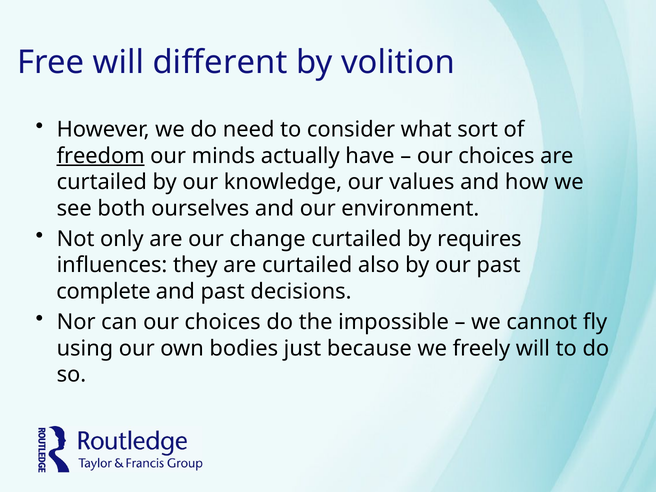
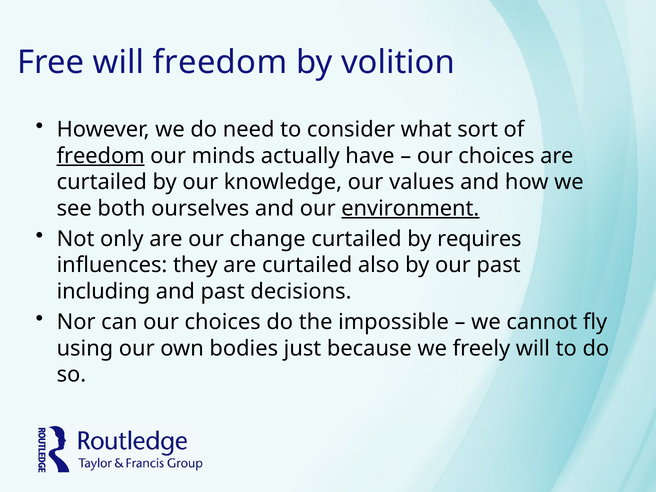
will different: different -> freedom (220, 62)
environment underline: none -> present (410, 208)
complete: complete -> including (103, 291)
